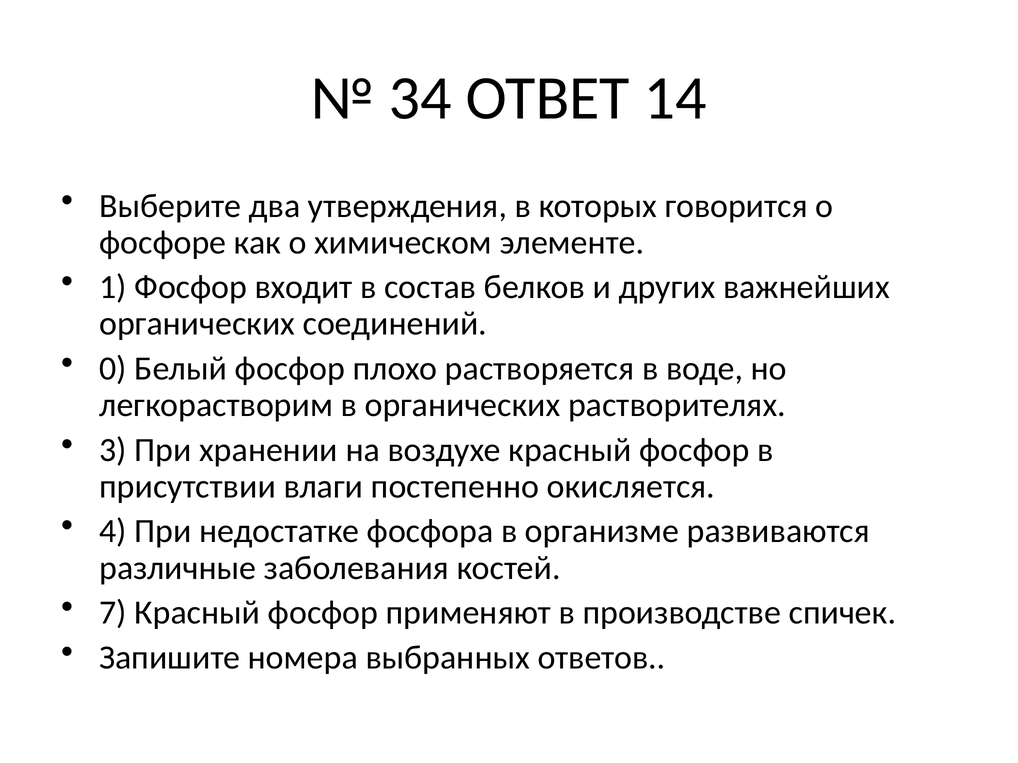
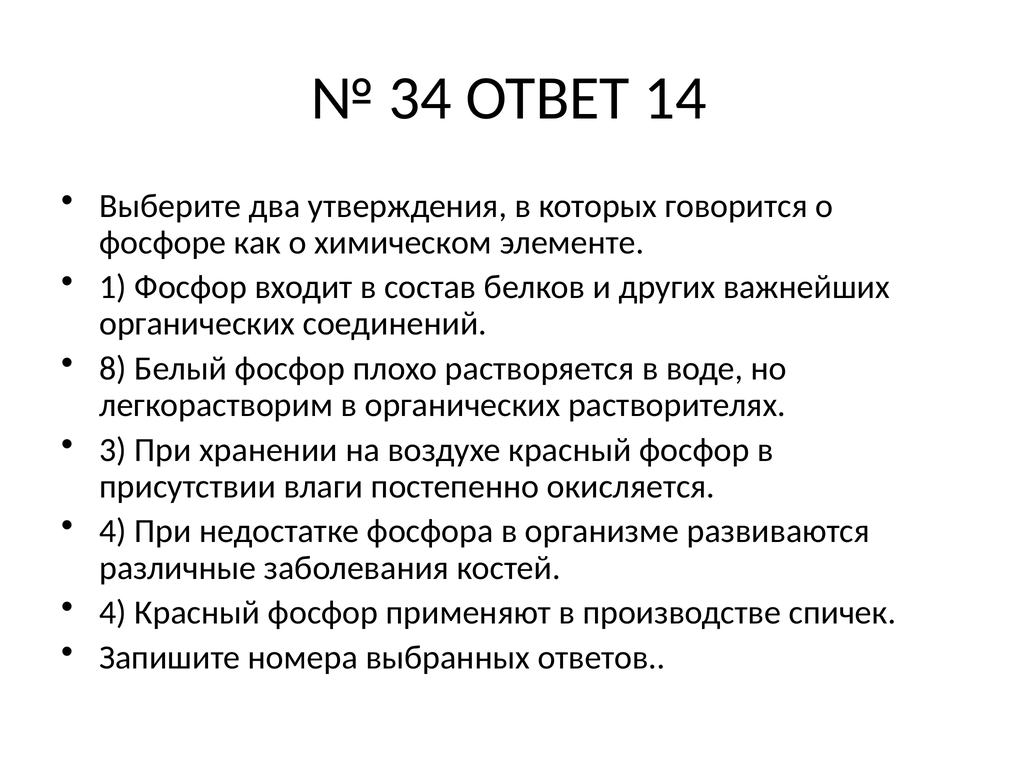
0: 0 -> 8 (113, 369)
7: 7 -> 4 (113, 613)
